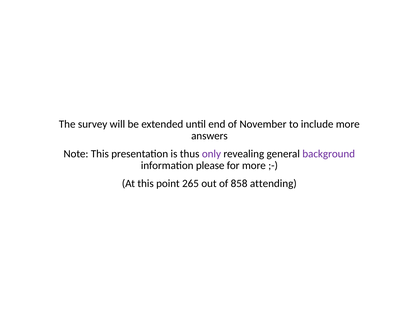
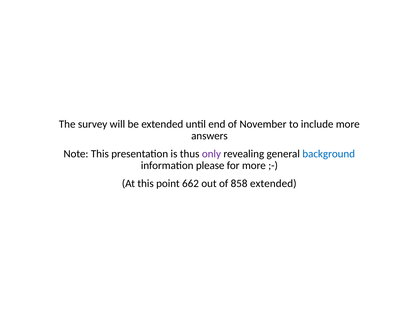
background colour: purple -> blue (329, 154)
265: 265 -> 662 (191, 183)
858 attending: attending -> extended (273, 183)
